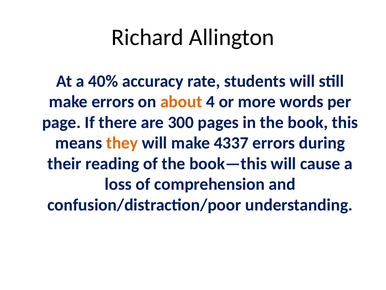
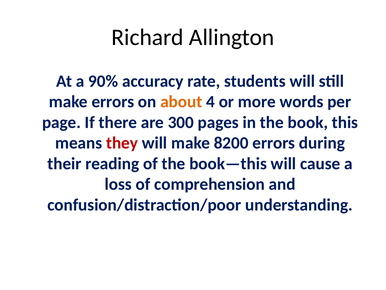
40%: 40% -> 90% (103, 81)
they colour: orange -> red (122, 143)
4337: 4337 -> 8200 (231, 143)
